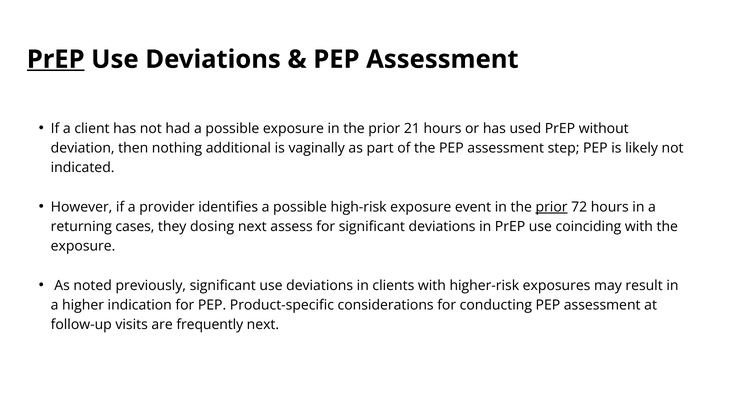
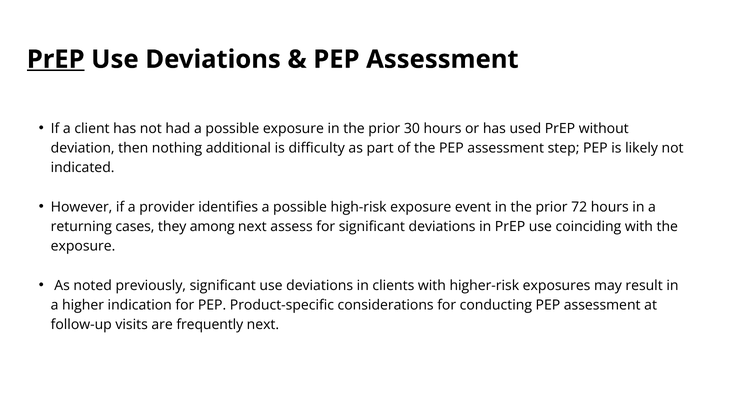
21: 21 -> 30 (412, 128)
vaginally: vaginally -> difficulty (317, 148)
prior underline: present -> none (552, 207)
dosing: dosing -> among (212, 227)
